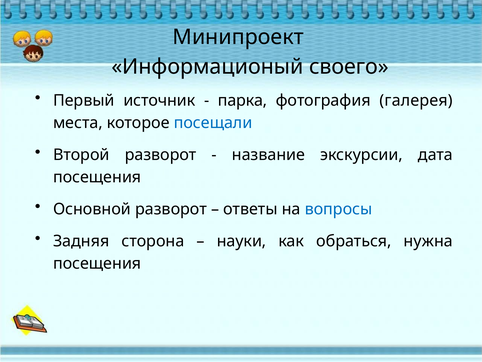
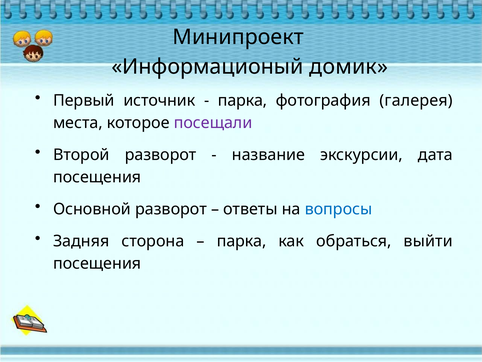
своего: своего -> домик (349, 67)
посещали colour: blue -> purple (213, 123)
науки: науки -> парка (242, 241)
нужна: нужна -> выйти (428, 241)
